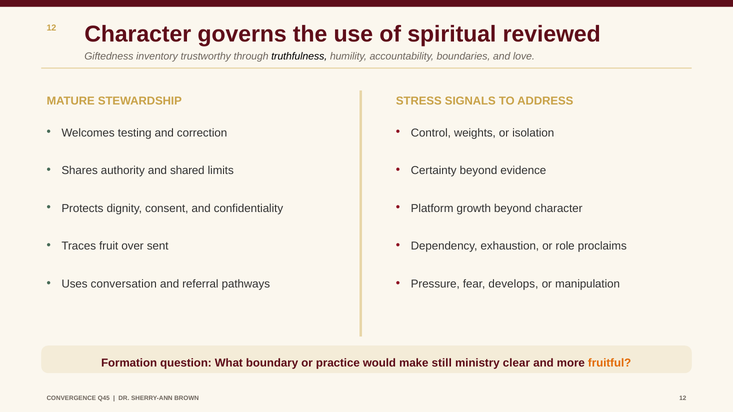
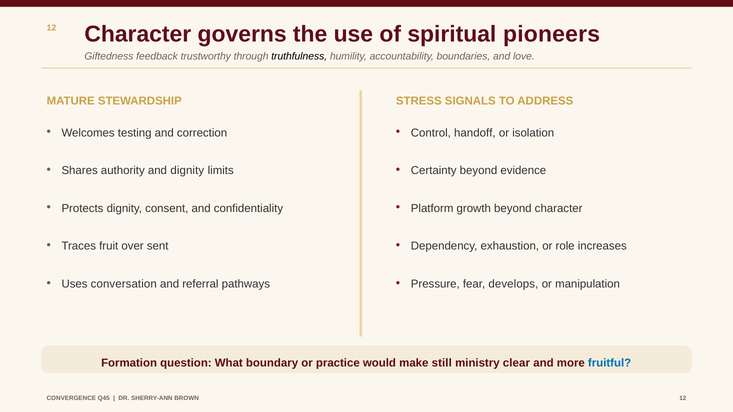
reviewed: reviewed -> pioneers (552, 34)
inventory: inventory -> feedback (157, 57)
weights: weights -> handoff (475, 133)
and shared: shared -> dignity (187, 171)
proclaims: proclaims -> increases (602, 246)
fruitful colour: orange -> blue (610, 363)
